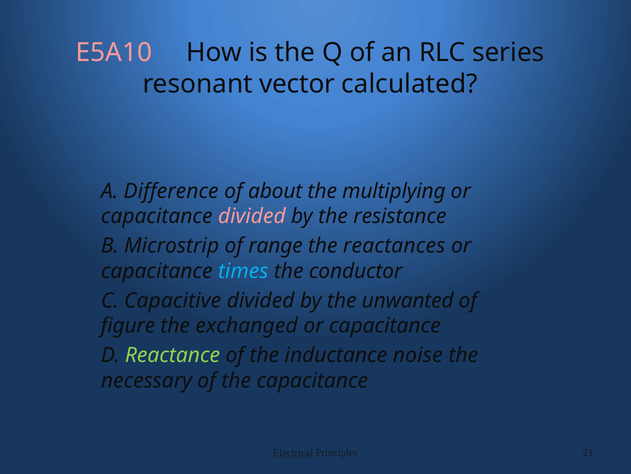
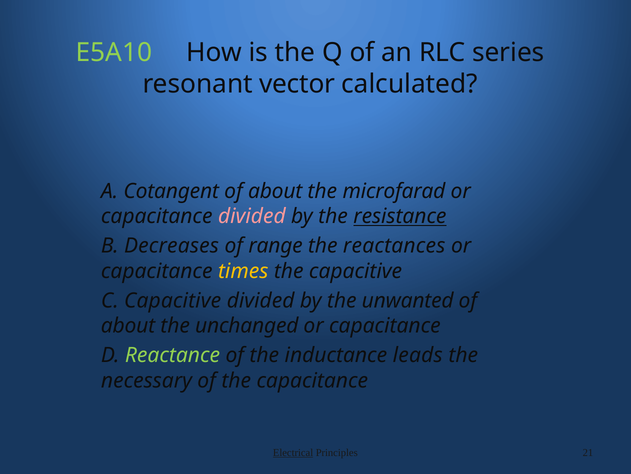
E5A10 colour: pink -> light green (114, 53)
Difference: Difference -> Cotangent (171, 191)
multiplying: multiplying -> microfarad (394, 191)
resistance underline: none -> present (400, 216)
Microstrip: Microstrip -> Decreases (171, 245)
times colour: light blue -> yellow (243, 271)
the conductor: conductor -> capacitive (356, 271)
figure: figure -> about (128, 325)
exchanged: exchanged -> unchanged (247, 325)
noise: noise -> leads (418, 355)
